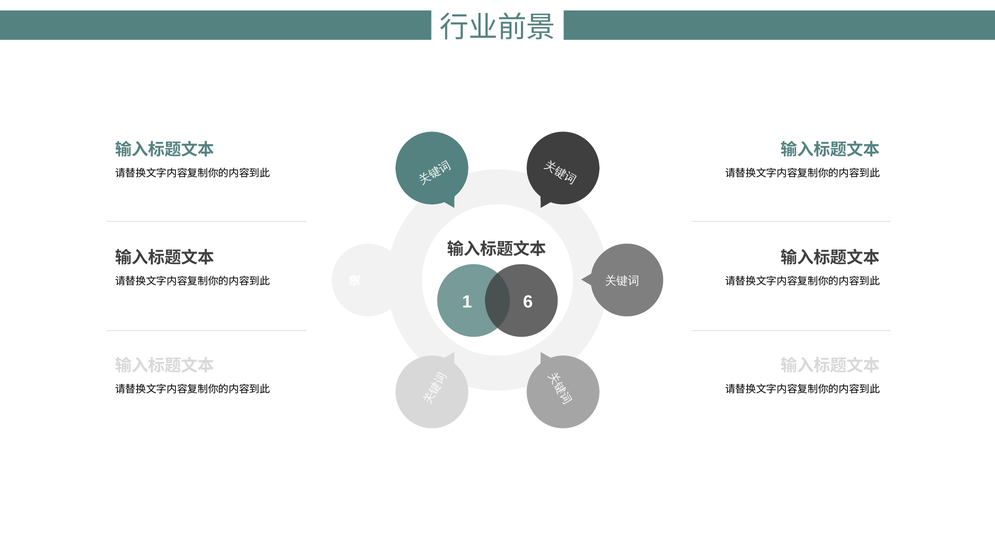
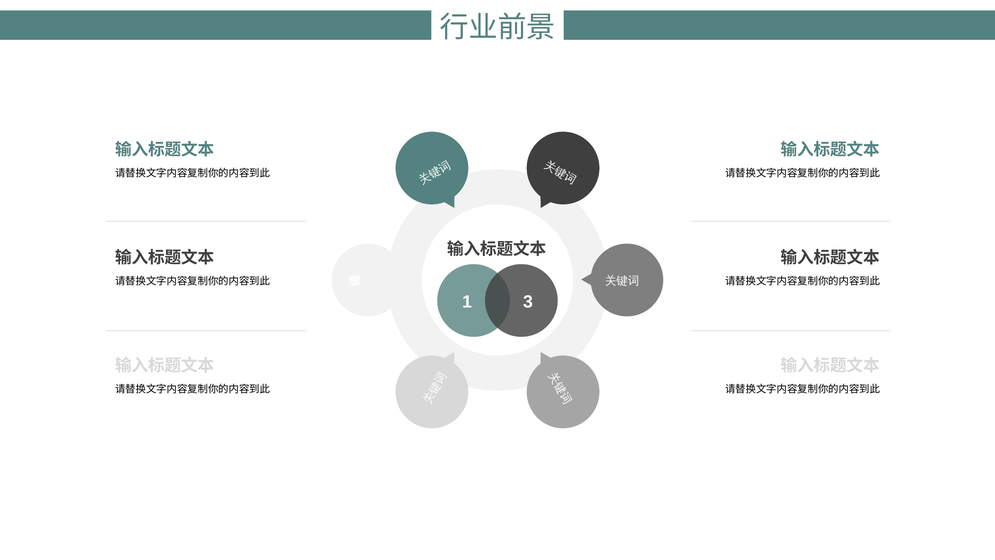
6: 6 -> 3 (528, 302)
